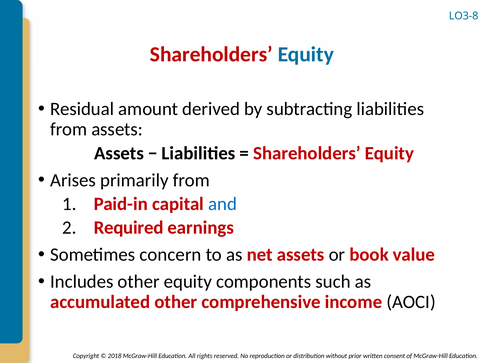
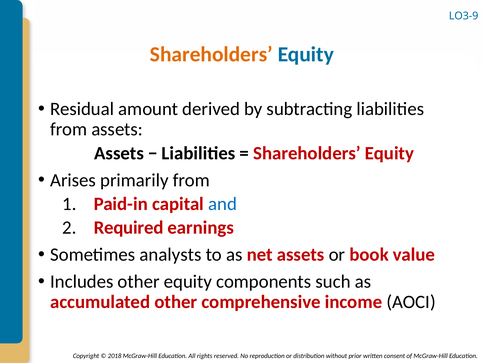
LO3-8: LO3-8 -> LO3-9 (464, 16)
Shareholders colour: red -> orange (211, 54)
concern: concern -> analysts (171, 255)
